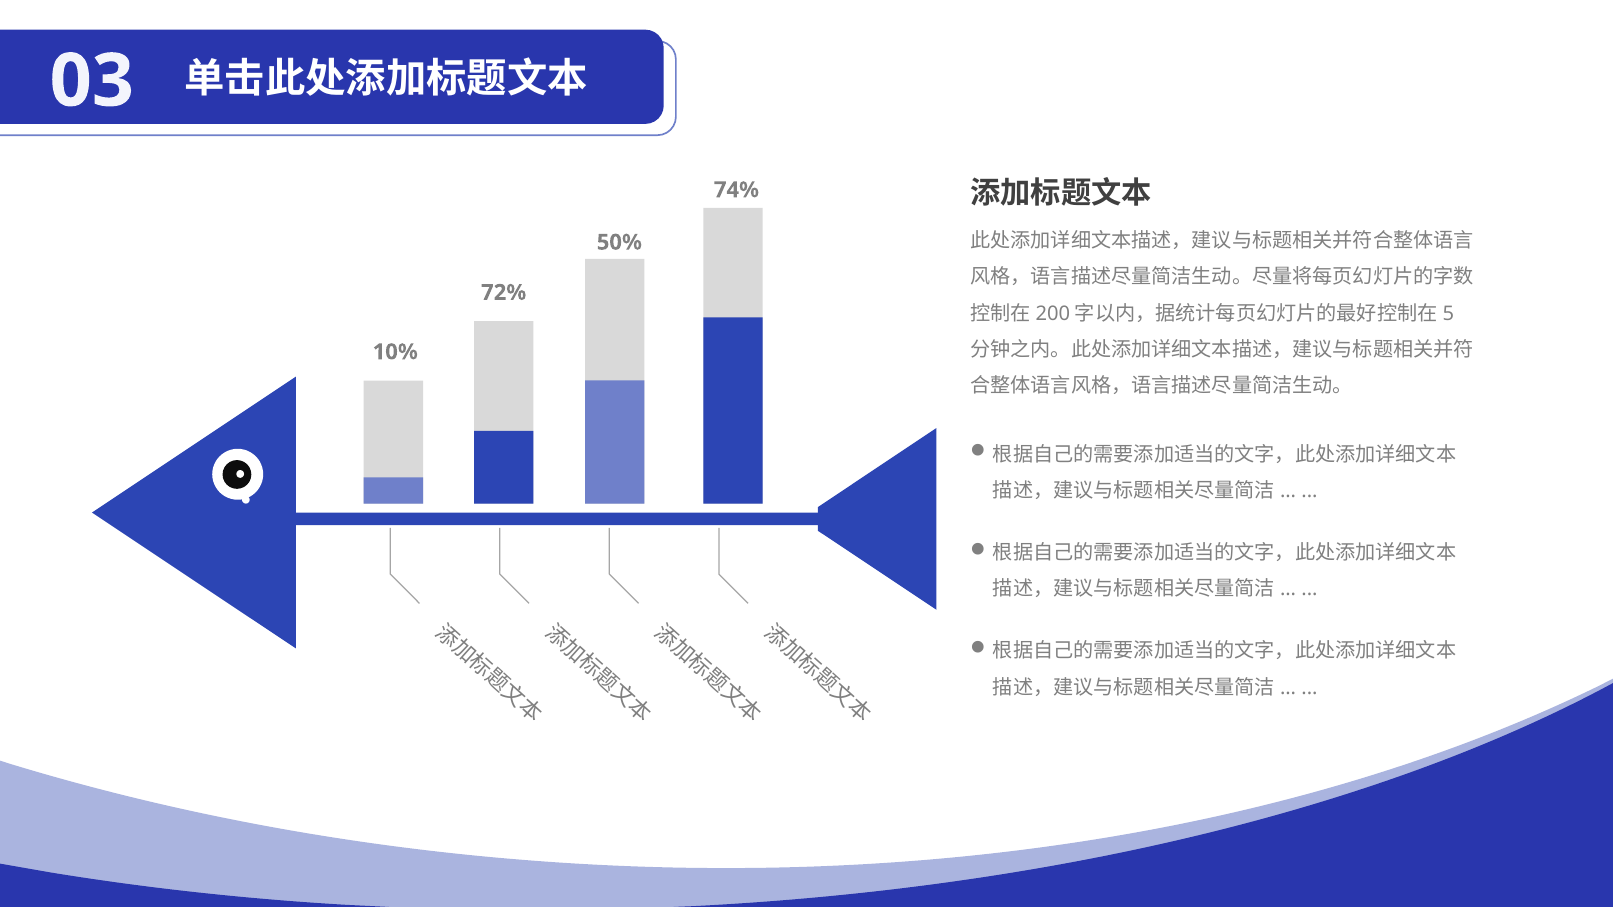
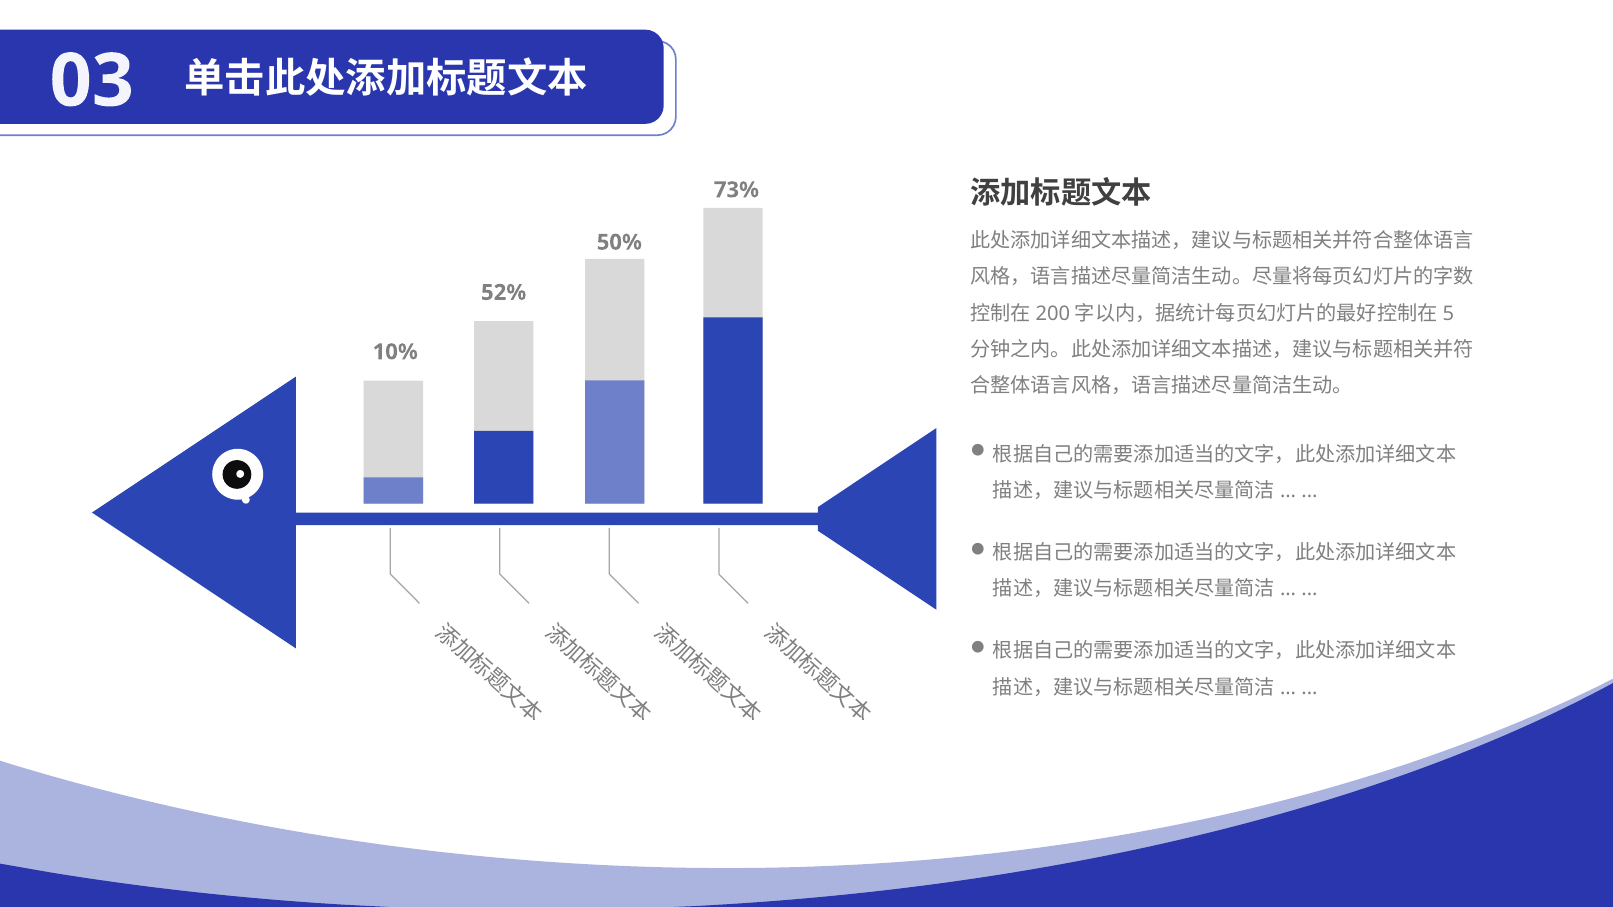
74%: 74% -> 73% (736, 190)
72%: 72% -> 52% (504, 293)
